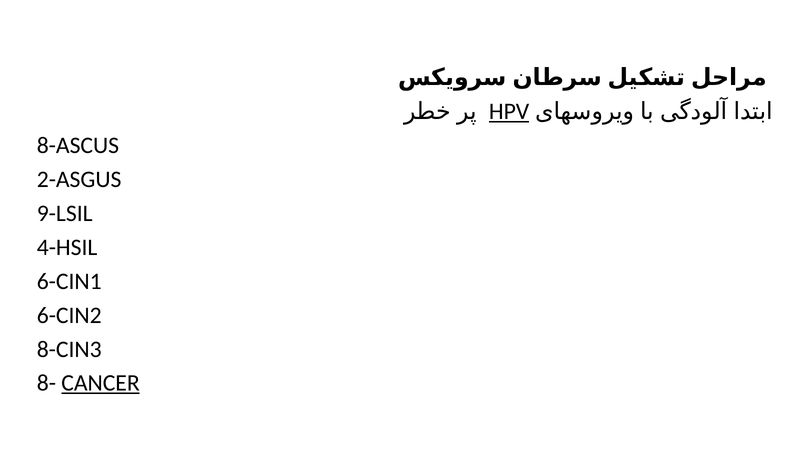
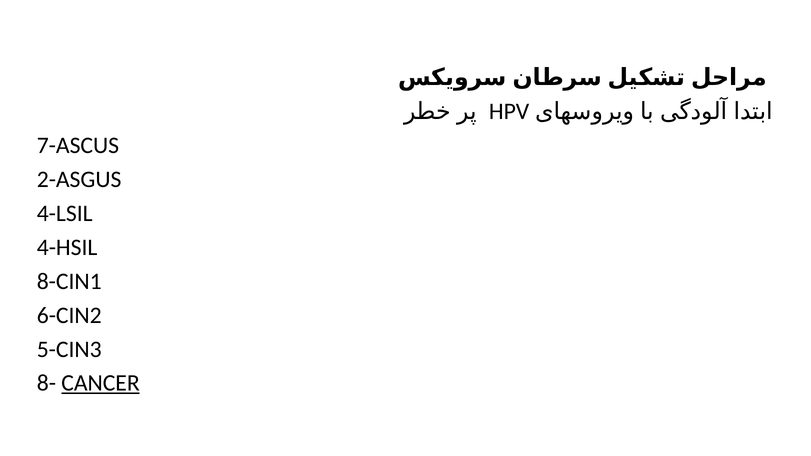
HPV underline: present -> none (509, 112)
8-ASCUS: 8-ASCUS -> 7-ASCUS (78, 146)
9-LSIL: 9-LSIL -> 4-LSIL (65, 214)
6-CIN1: 6-CIN1 -> 8-CIN1 (69, 281)
8-CIN3: 8-CIN3 -> 5-CIN3 (69, 349)
